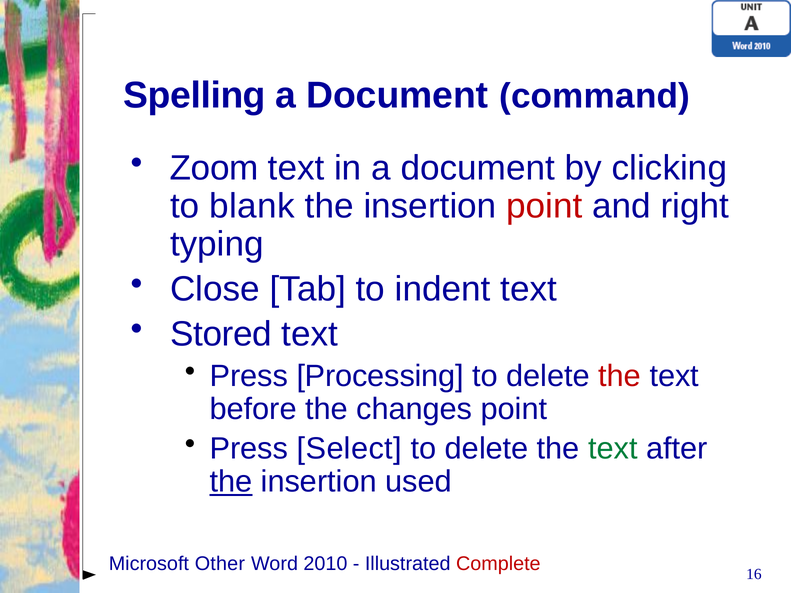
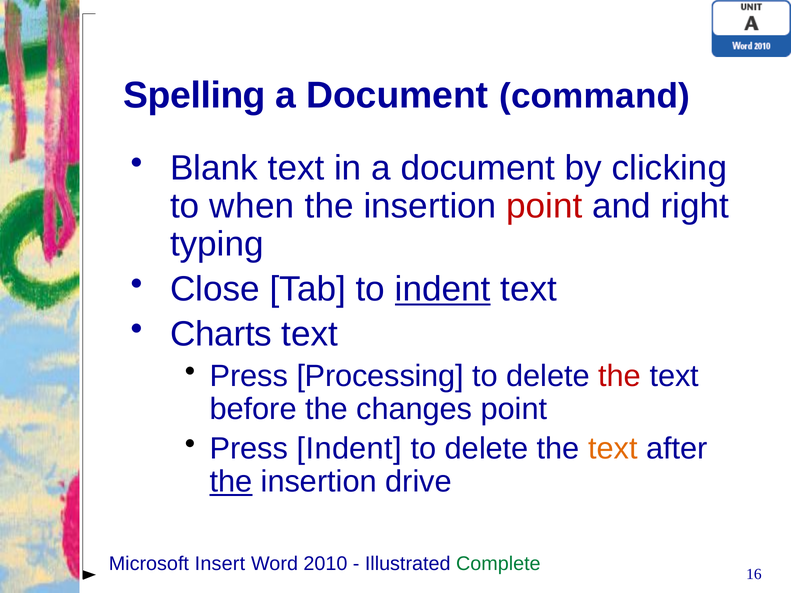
Zoom: Zoom -> Blank (214, 168)
blank: blank -> when (252, 206)
indent underline: none -> present (443, 289)
Stored: Stored -> Charts (221, 334)
Press Select: Select -> Indent (349, 449)
text colour: green -> orange (613, 449)
used: used -> drive (419, 482)
Other: Other -> Insert (220, 564)
Complete colour: red -> green (498, 564)
